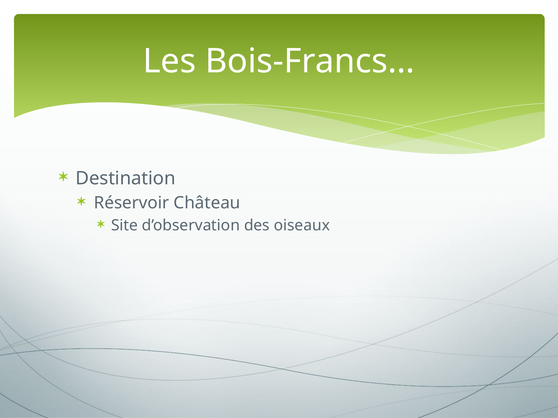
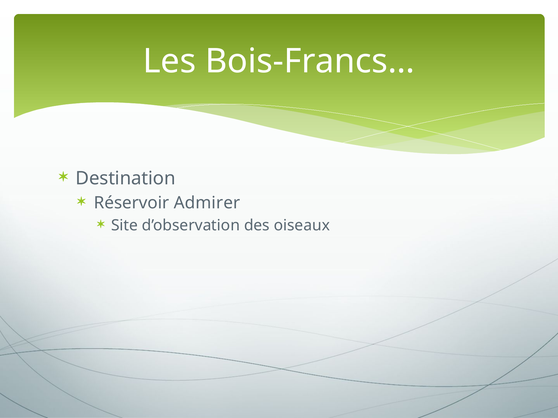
Château: Château -> Admirer (207, 203)
